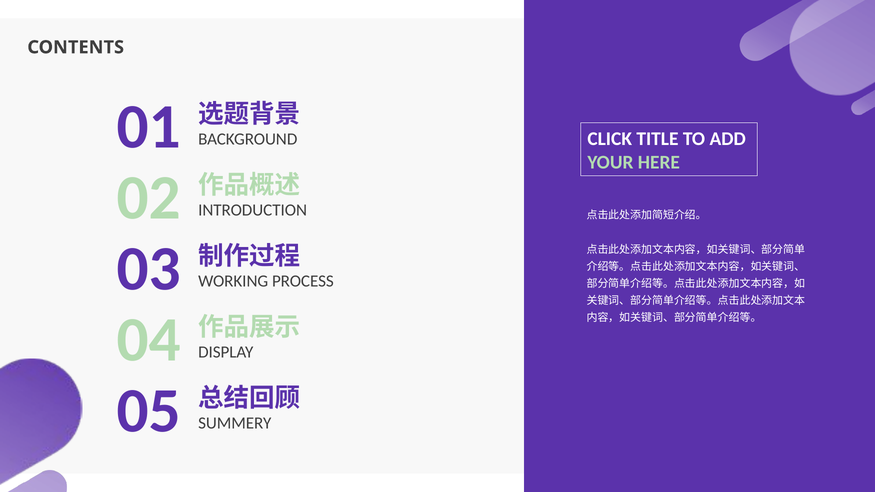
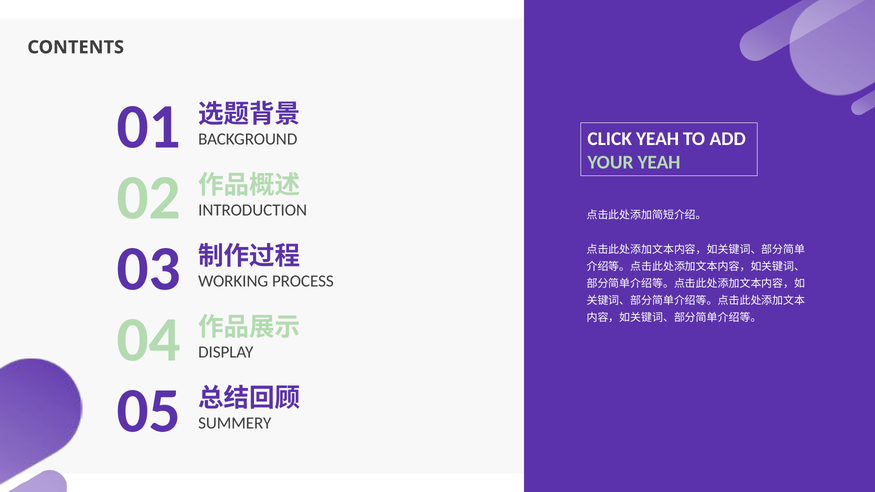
CLICK TITLE: TITLE -> YEAH (658, 139)
YOUR HERE: HERE -> YEAH (659, 162)
